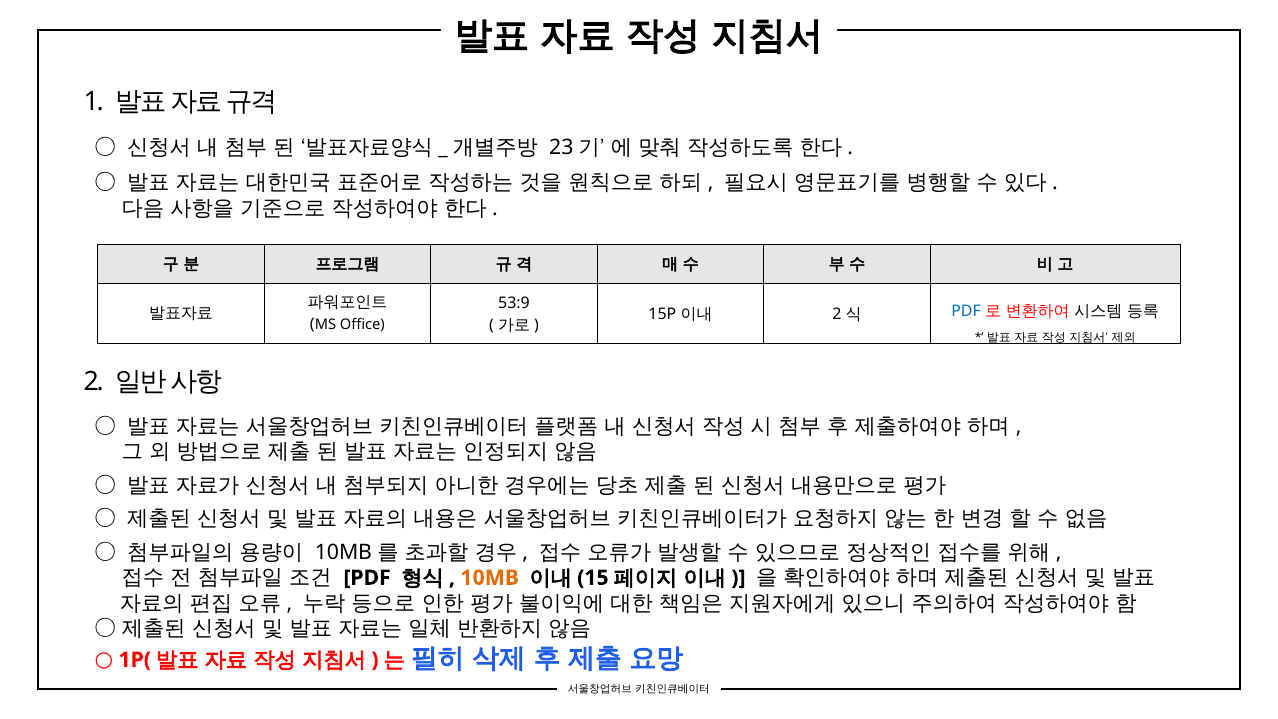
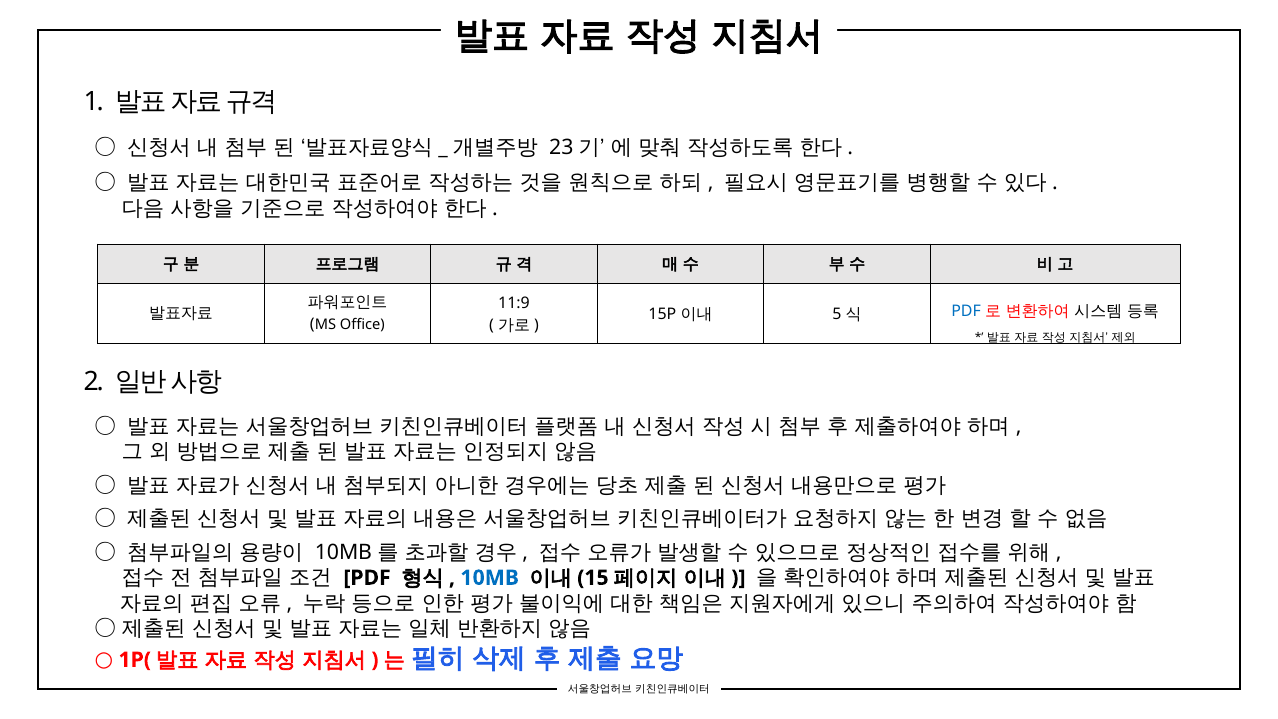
53:9: 53:9 -> 11:9 (514, 303)
2: 2 -> 5 (837, 314)
10MB colour: orange -> blue (490, 578)
